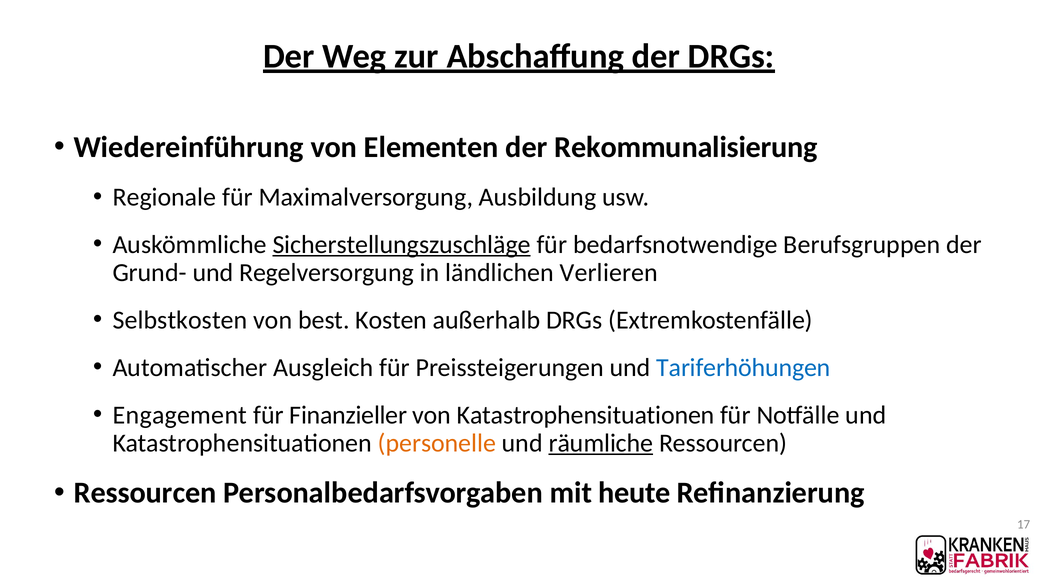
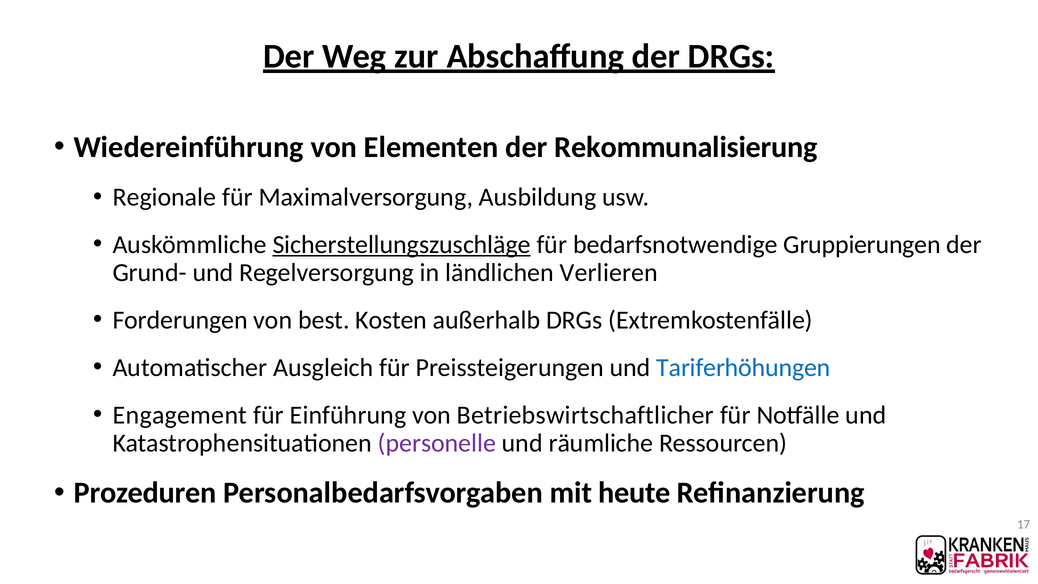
Berufsgruppen: Berufsgruppen -> Gruppierungen (862, 244)
Selbstkosten: Selbstkosten -> Forderungen (180, 320)
Finanzieller: Finanzieller -> Einführung (348, 415)
von Katastrophensituationen: Katastrophensituationen -> Betriebswirtschaftlicher (585, 415)
personelle colour: orange -> purple (437, 443)
räumliche underline: present -> none (601, 443)
Ressourcen: Ressourcen -> Prozeduren (145, 493)
